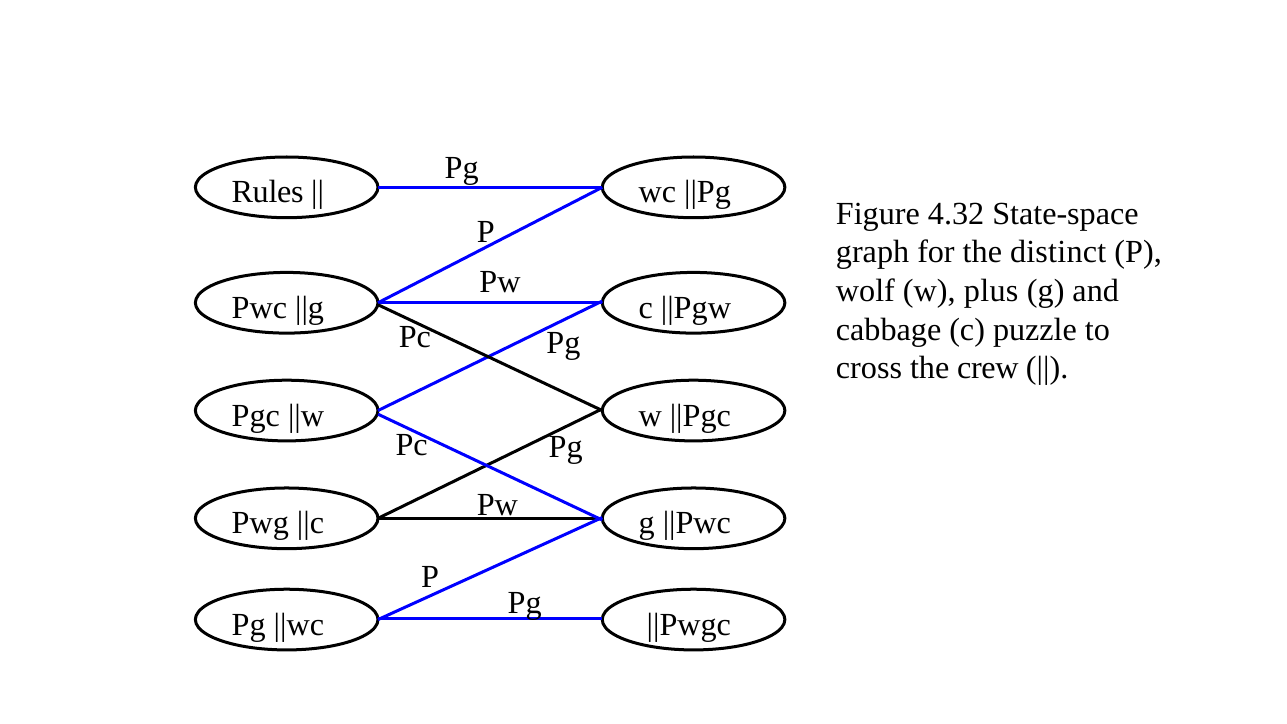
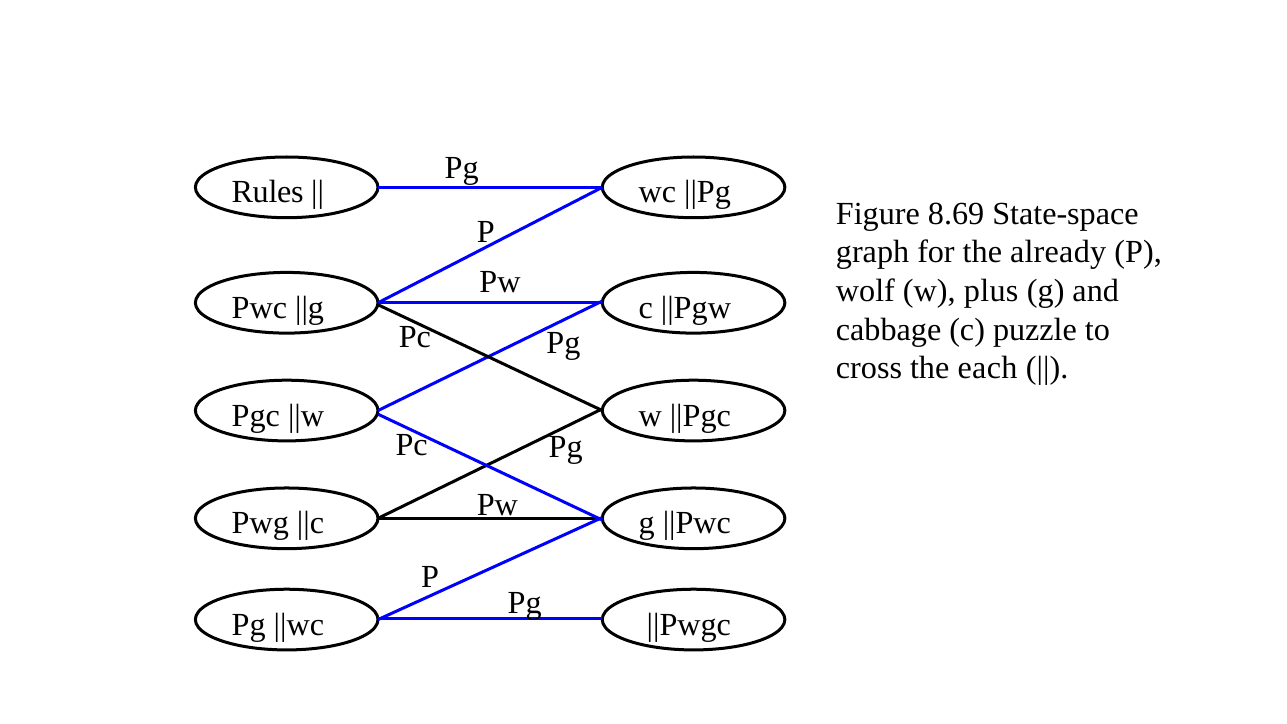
4.32: 4.32 -> 8.69 (956, 214)
distinct: distinct -> already (1058, 252)
crew: crew -> each (988, 368)
